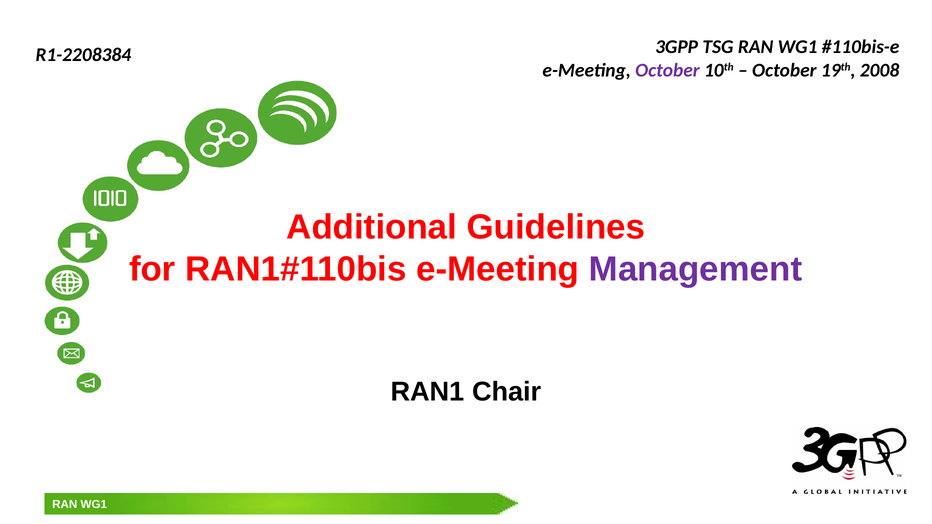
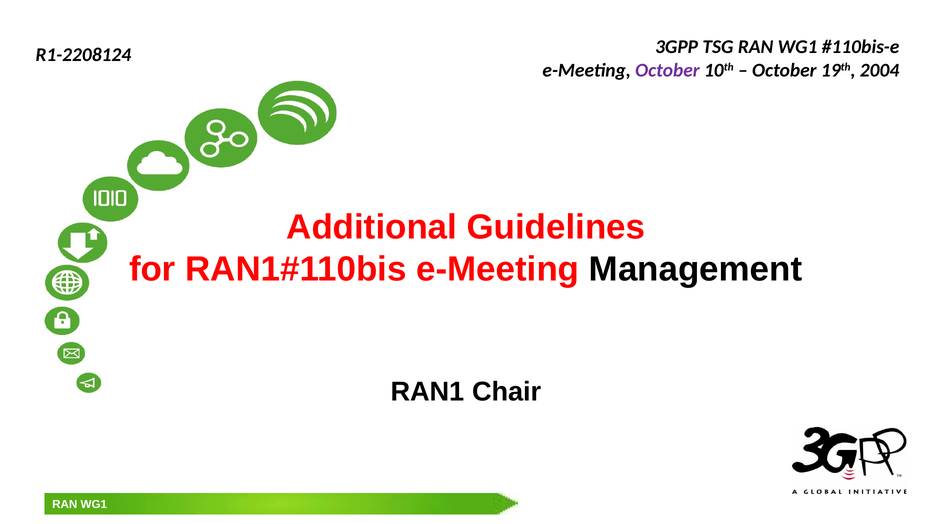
R1-2208384: R1-2208384 -> R1-2208124 (83, 55)
2008: 2008 -> 2004 (880, 70)
Management colour: purple -> black (696, 269)
